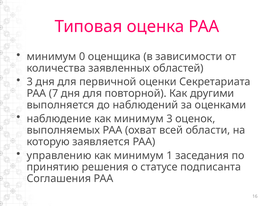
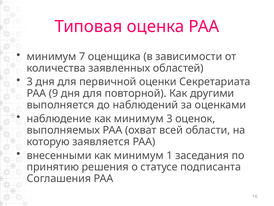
0: 0 -> 7 (82, 56)
7: 7 -> 9 (54, 93)
управлению: управлению -> внесенными (59, 155)
